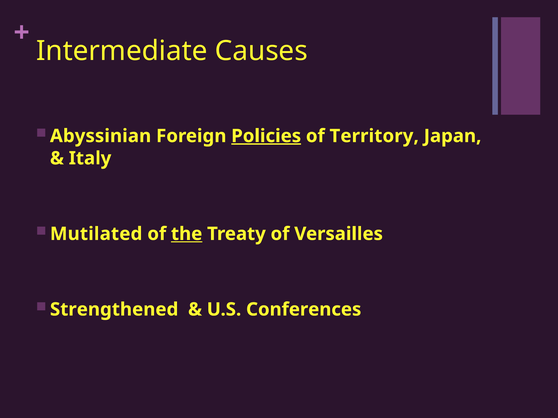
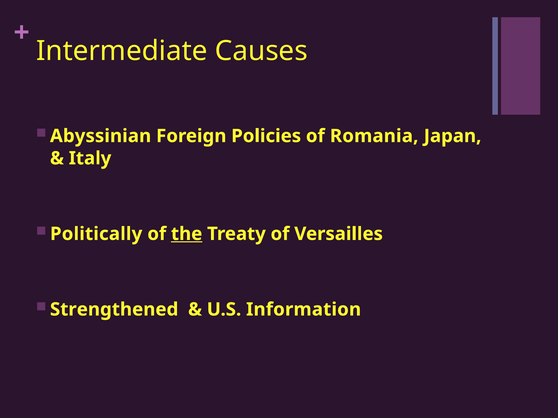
Policies underline: present -> none (266, 136)
Territory: Territory -> Romania (374, 136)
Mutilated: Mutilated -> Politically (96, 234)
Conferences: Conferences -> Information (304, 310)
